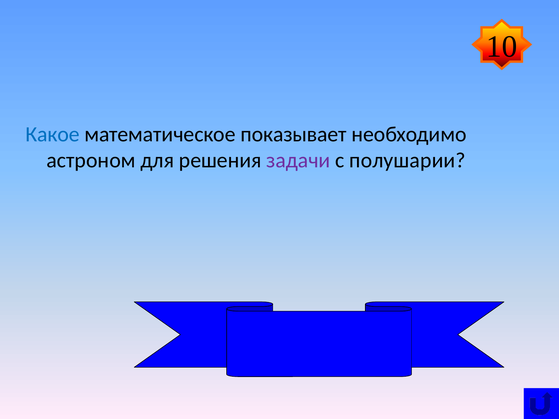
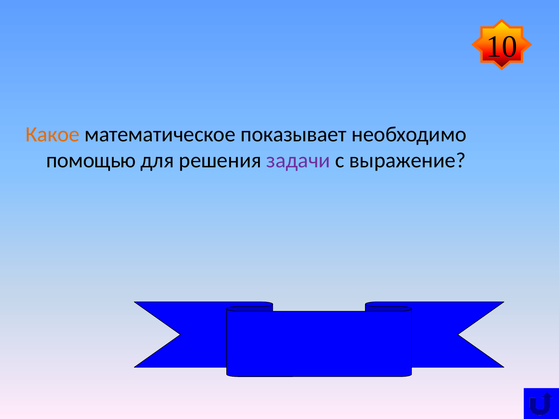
Какое colour: blue -> orange (52, 134)
астроном: астроном -> помощью (91, 161)
полушарии: полушарии -> выражение (408, 161)
